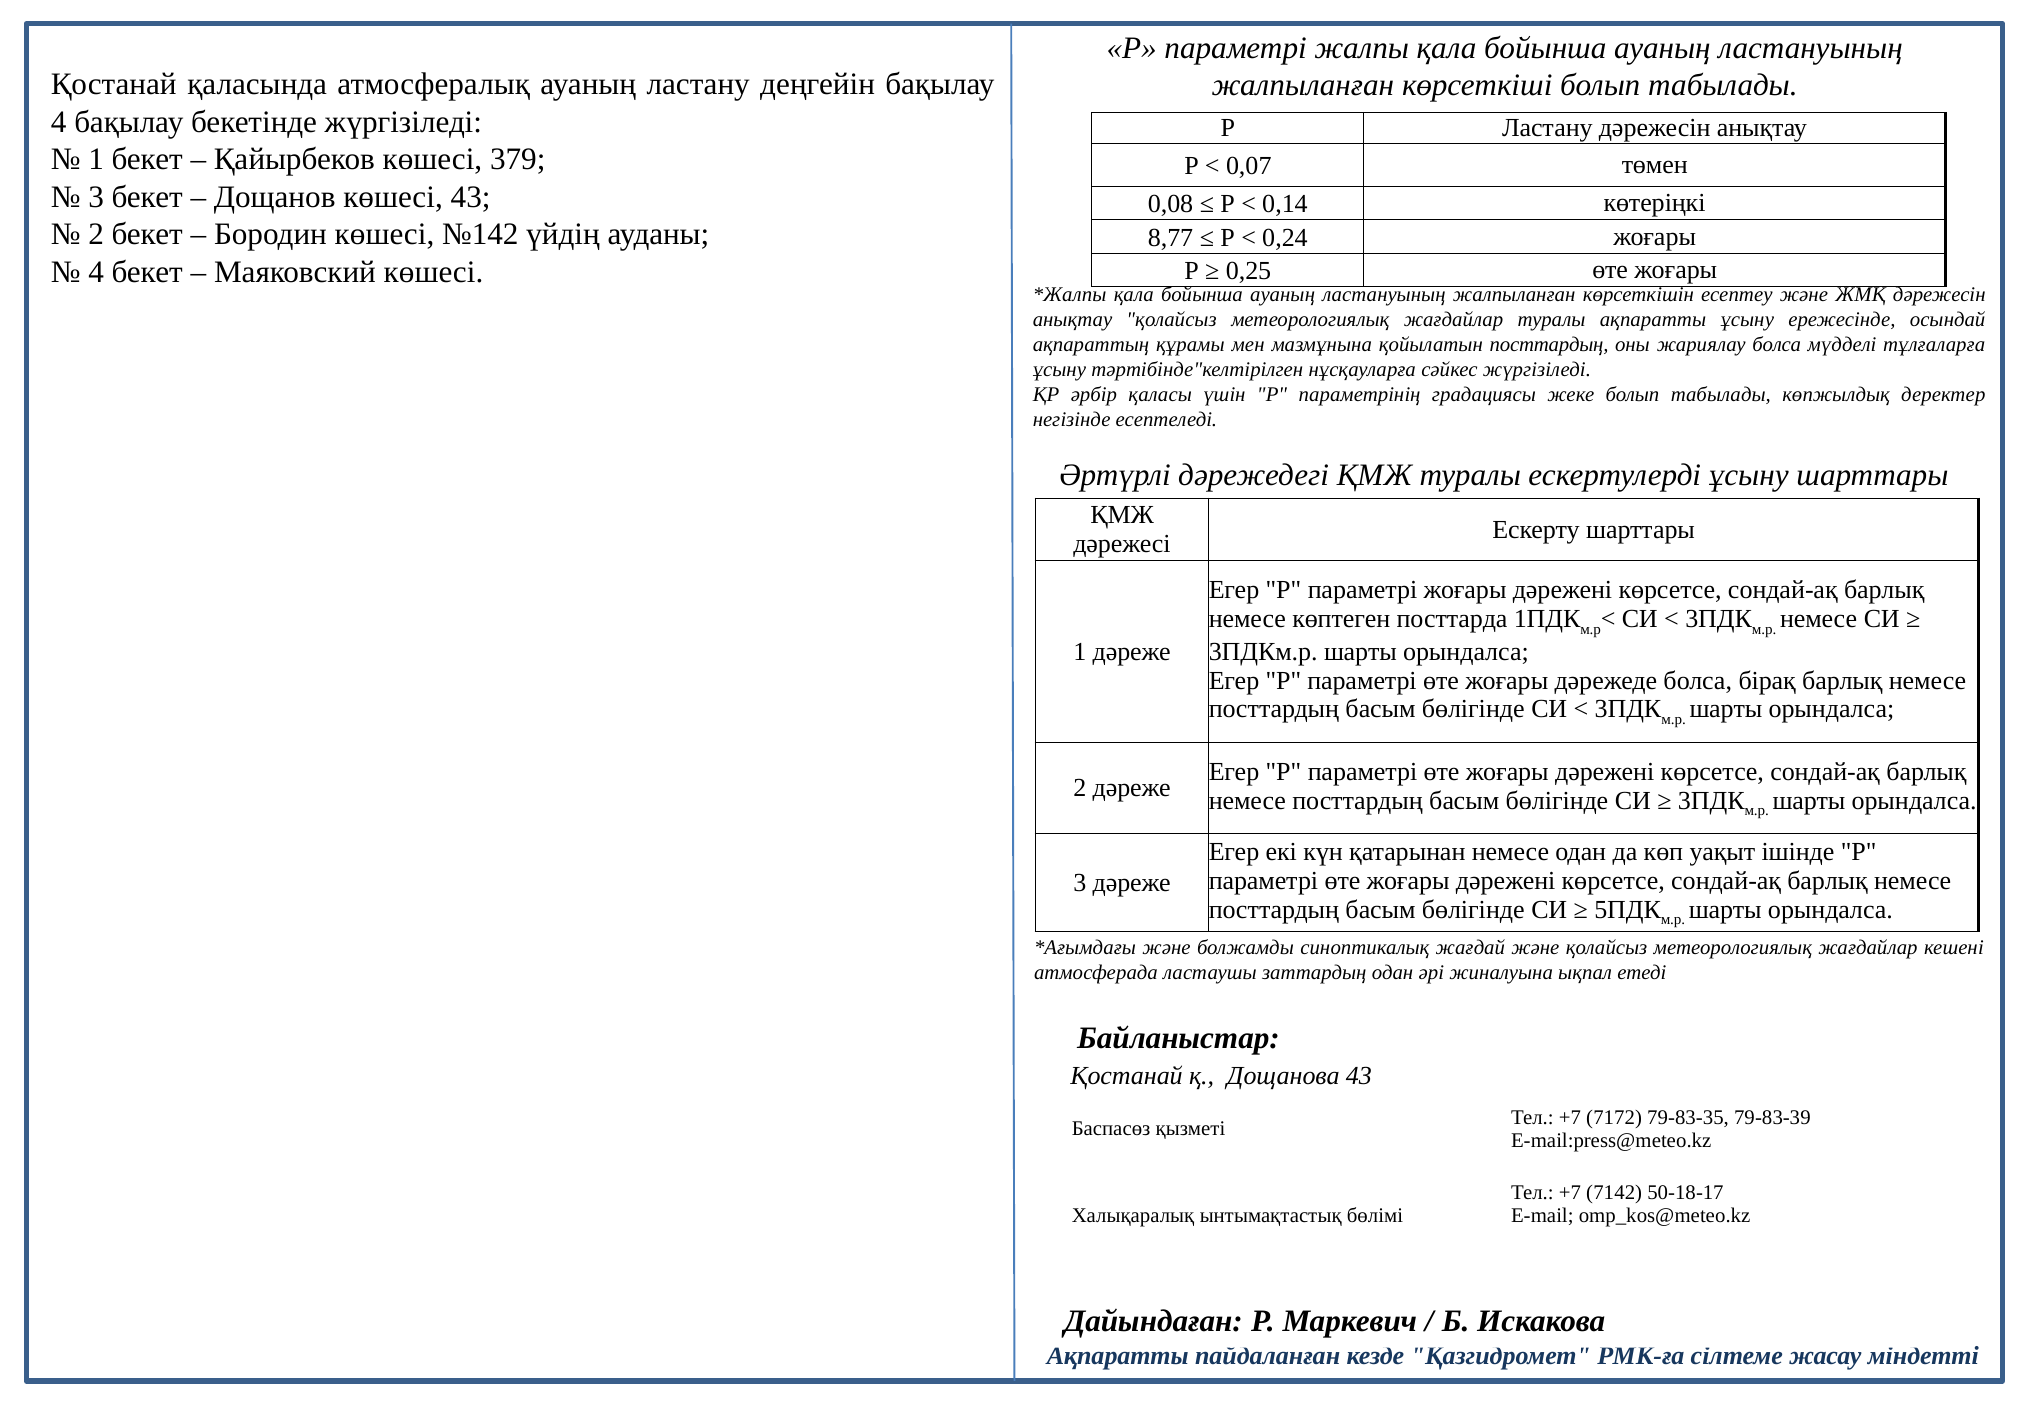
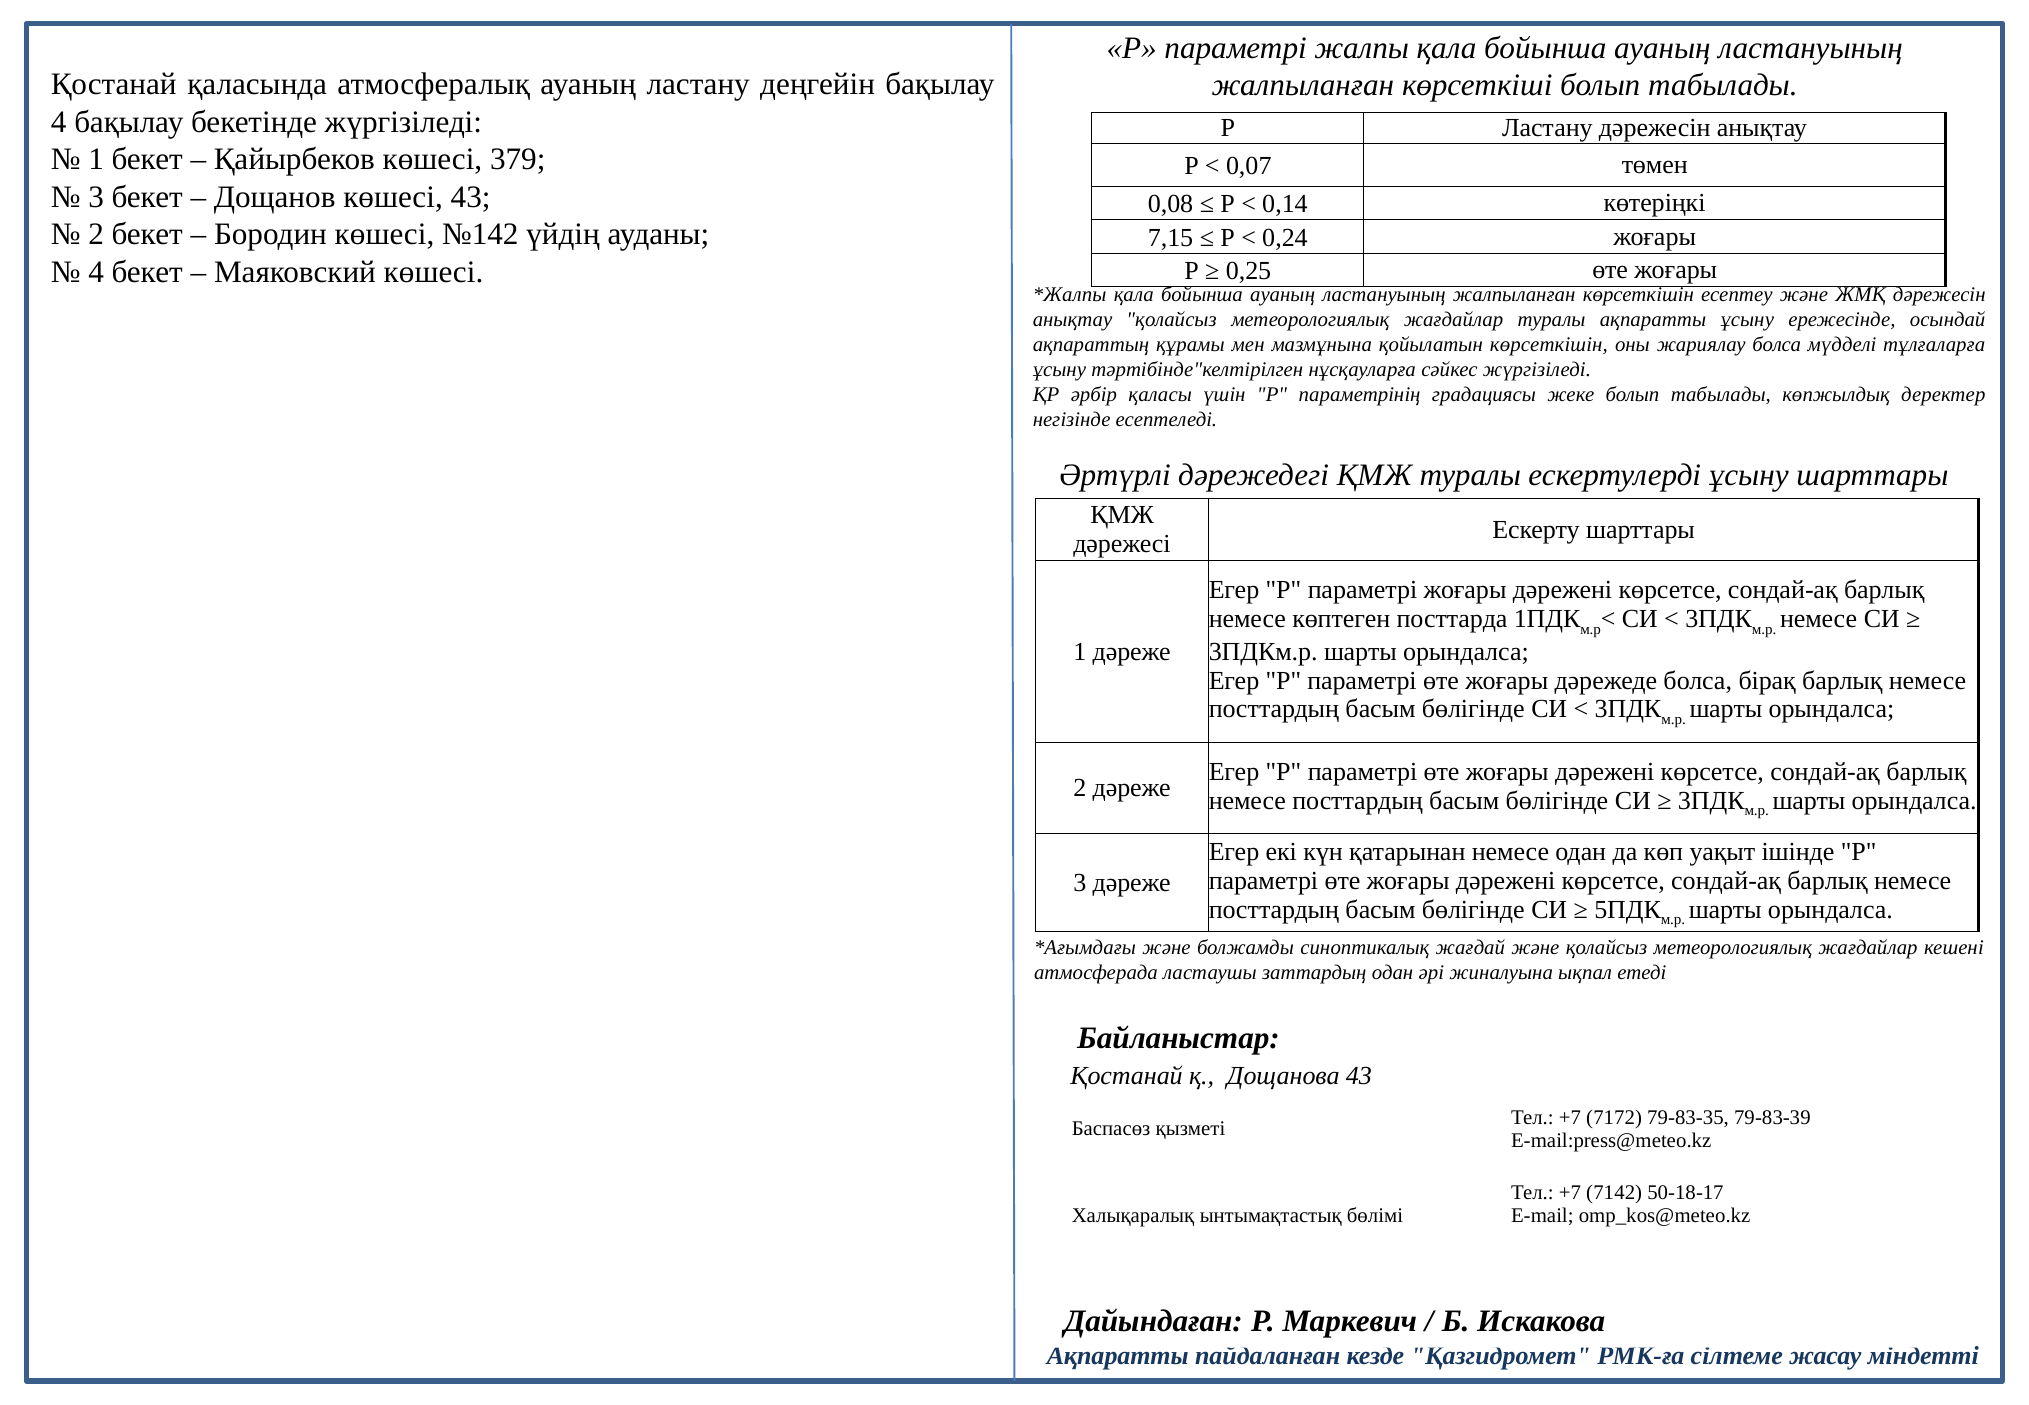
8,77: 8,77 -> 7,15 (1171, 238)
қойылатын посттардың: посттардың -> көрсеткішін (1549, 345)
